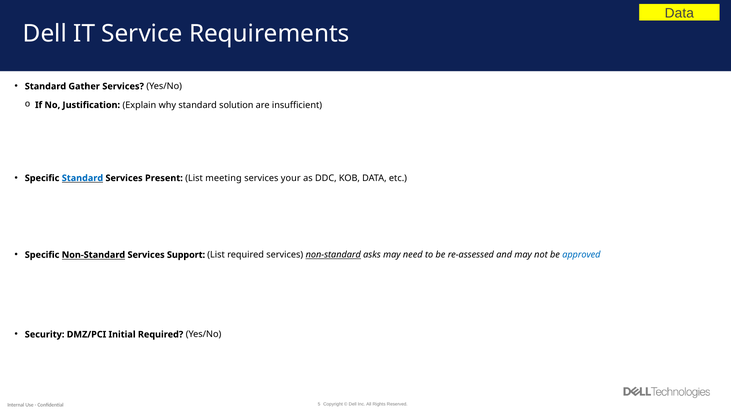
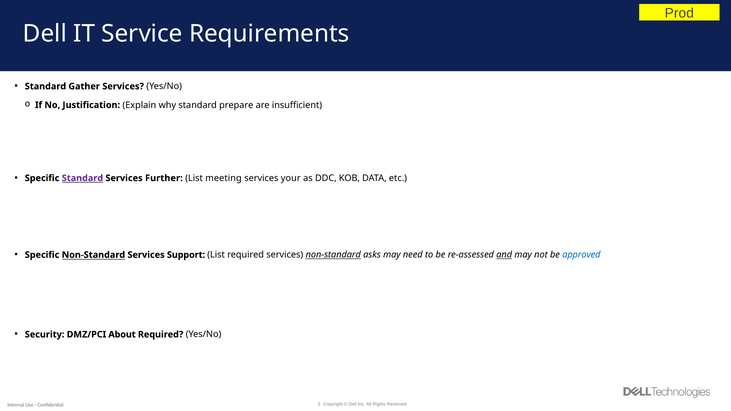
Data: Data -> Prod (679, 13)
solution: solution -> prepare (236, 105)
Standard colour: blue -> purple (82, 178)
Present: Present -> Further (164, 178)
and underline: none -> present (504, 255)
Initial: Initial -> About (122, 335)
